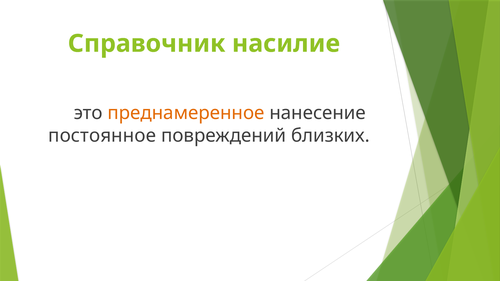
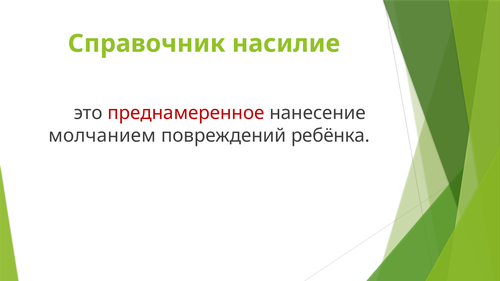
преднамеренное colour: orange -> red (186, 113)
постоянное: постоянное -> молчанием (102, 136)
близких: близких -> ребёнка (330, 136)
